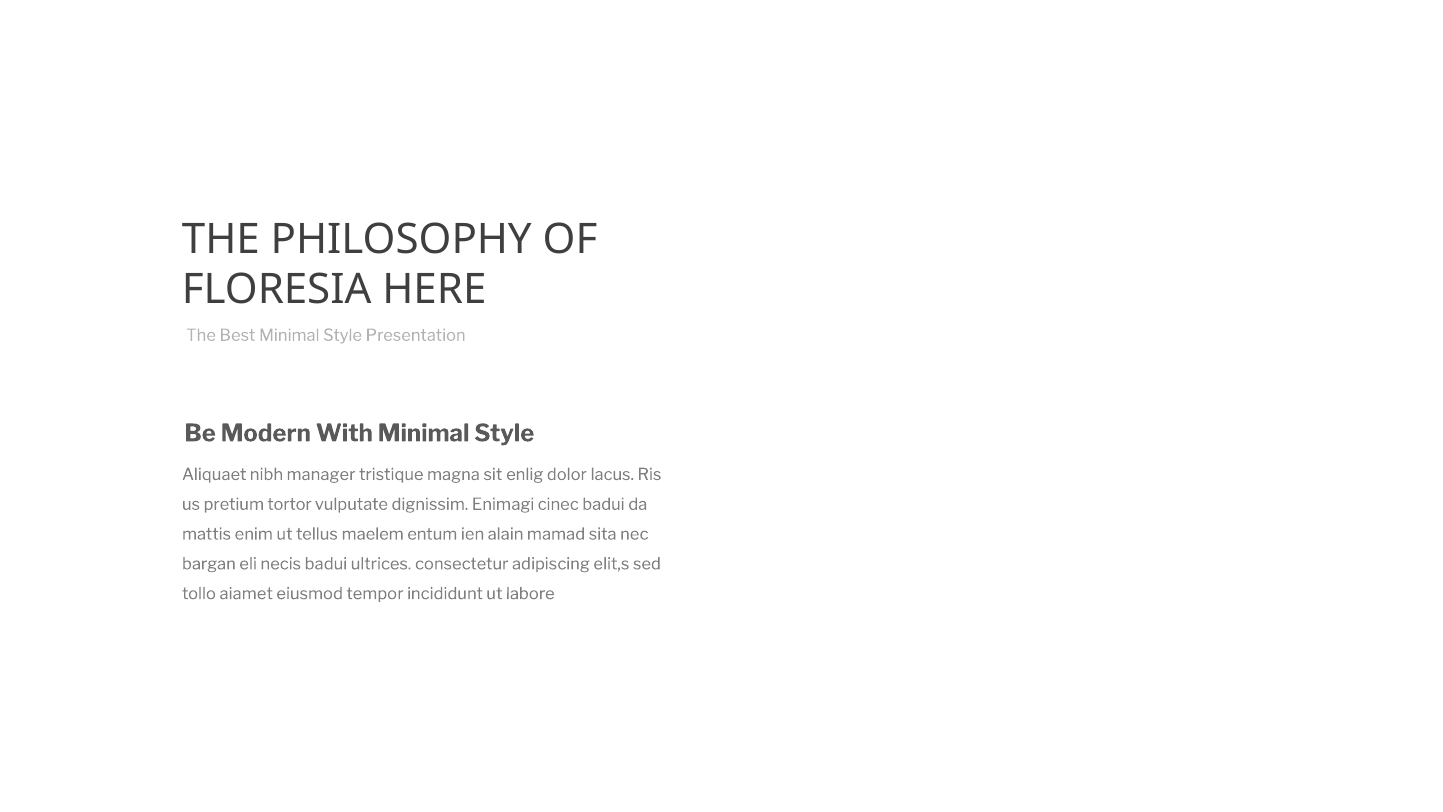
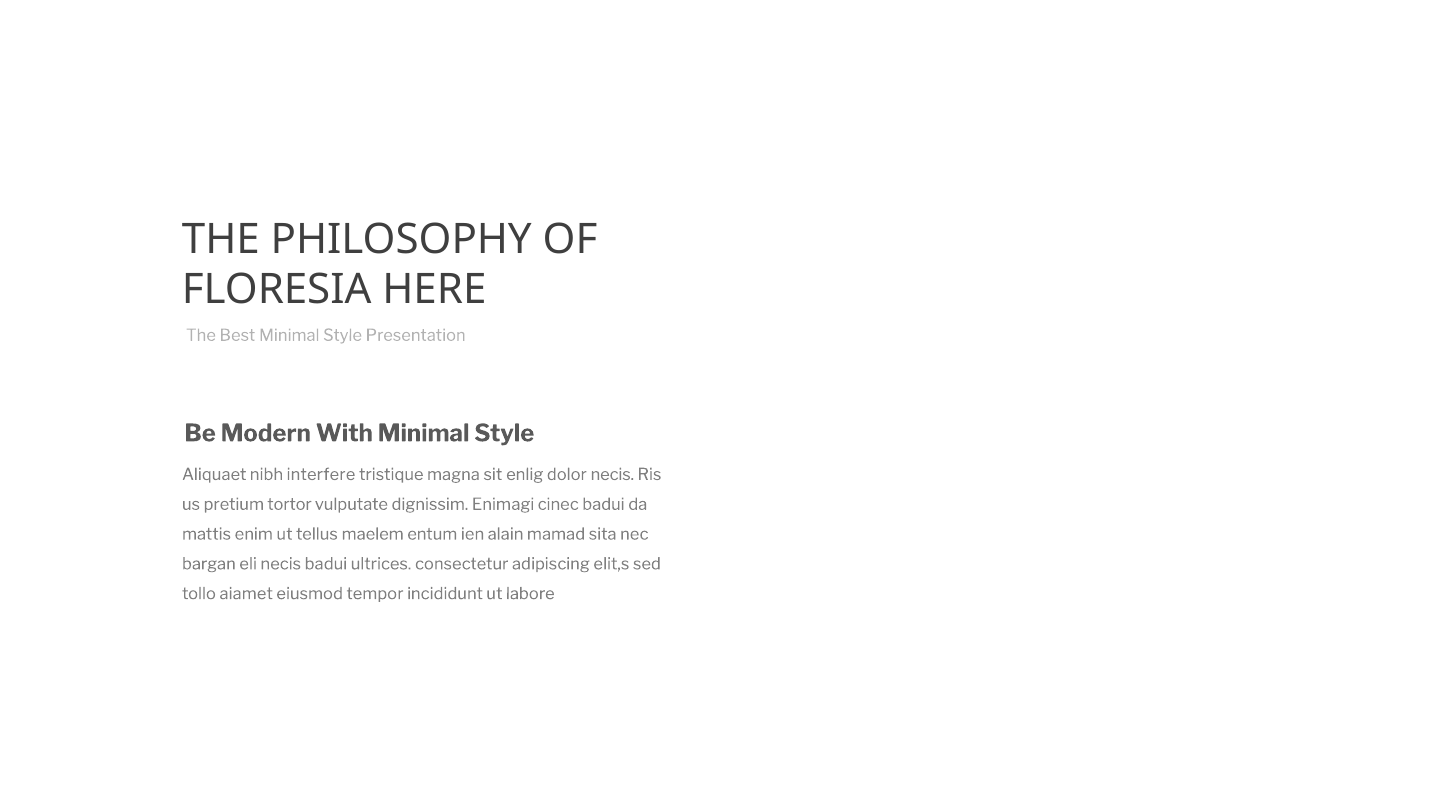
manager: manager -> interfere (321, 474)
dolor lacus: lacus -> necis (612, 474)
